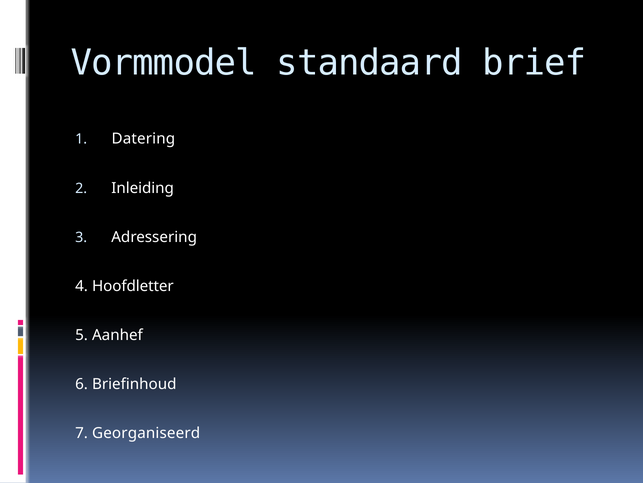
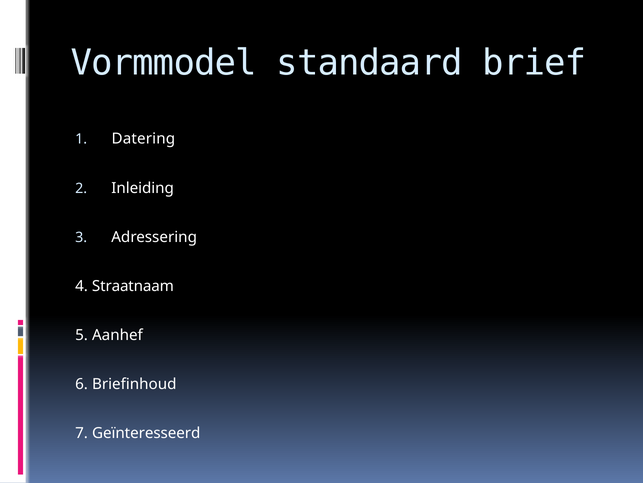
Hoofdletter: Hoofdletter -> Straatnaam (133, 286)
Georganiseerd: Georganiseerd -> Geïnteresseerd (146, 433)
